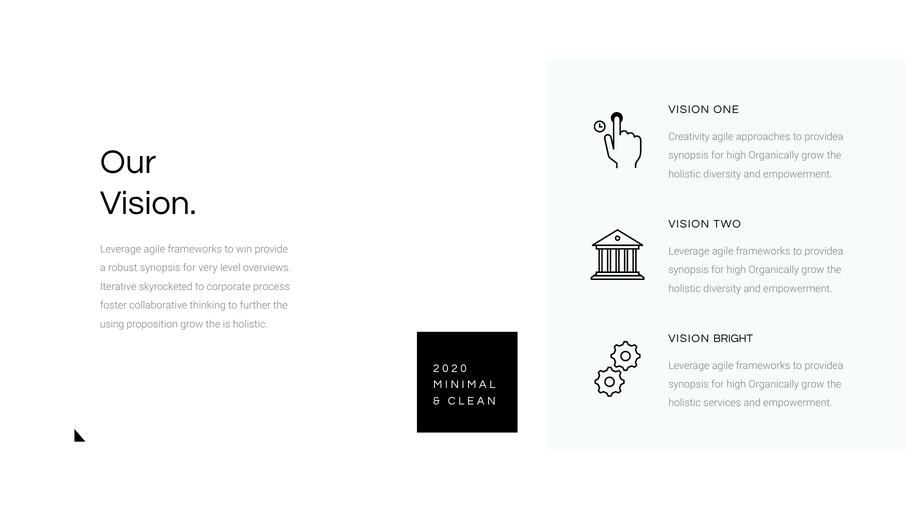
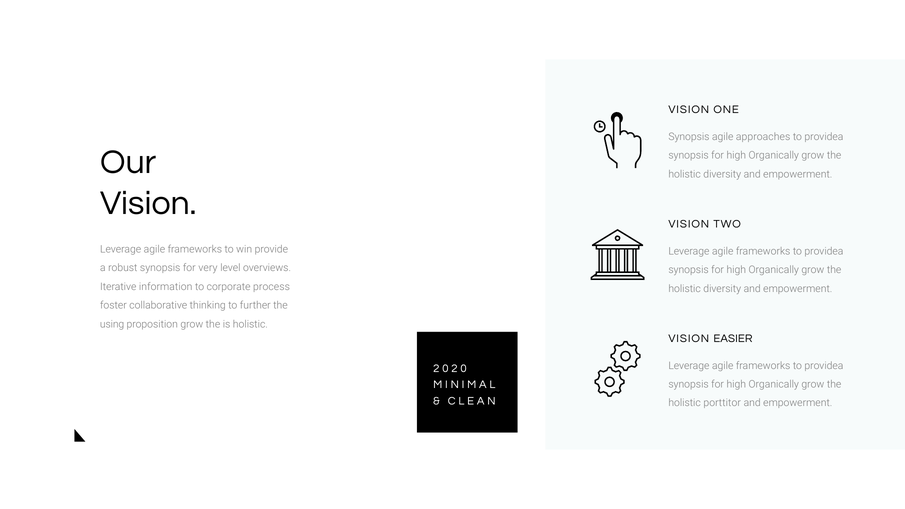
Creativity: Creativity -> Synopsis (689, 137)
skyrocketed: skyrocketed -> information (166, 287)
BRIGHT: BRIGHT -> EASIER (733, 338)
services: services -> porttitor (722, 403)
